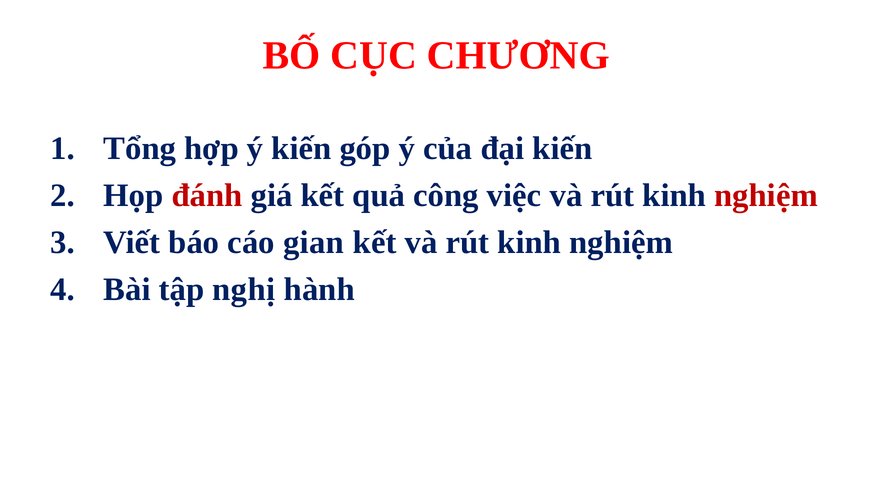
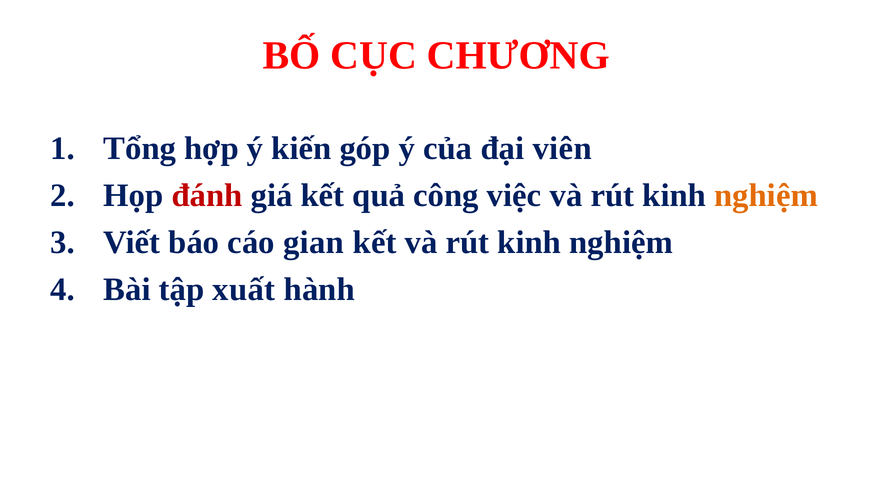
đại kiến: kiến -> viên (562, 149)
nghiệm colour: red -> orange (766, 196)
nghị: nghị -> xuất (244, 289)
